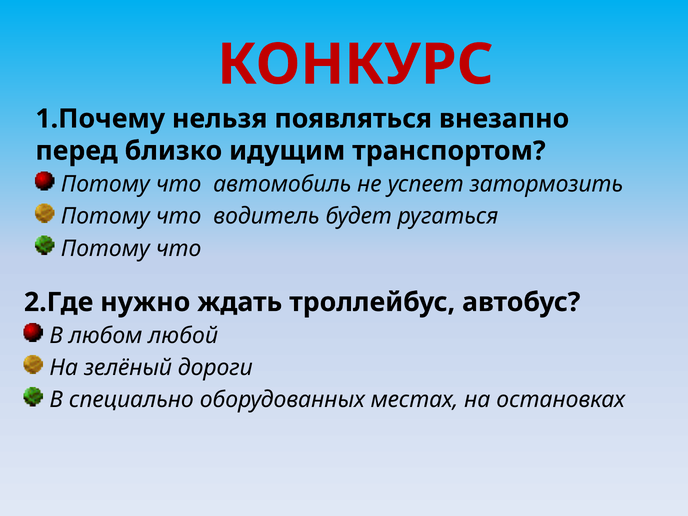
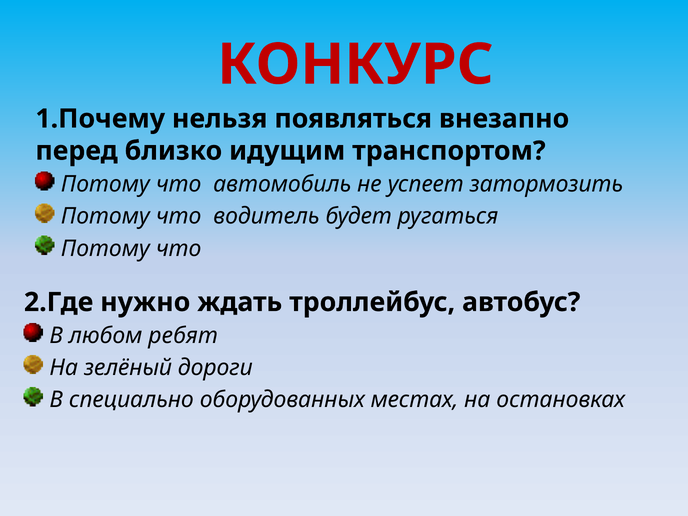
любой: любой -> ребят (183, 336)
